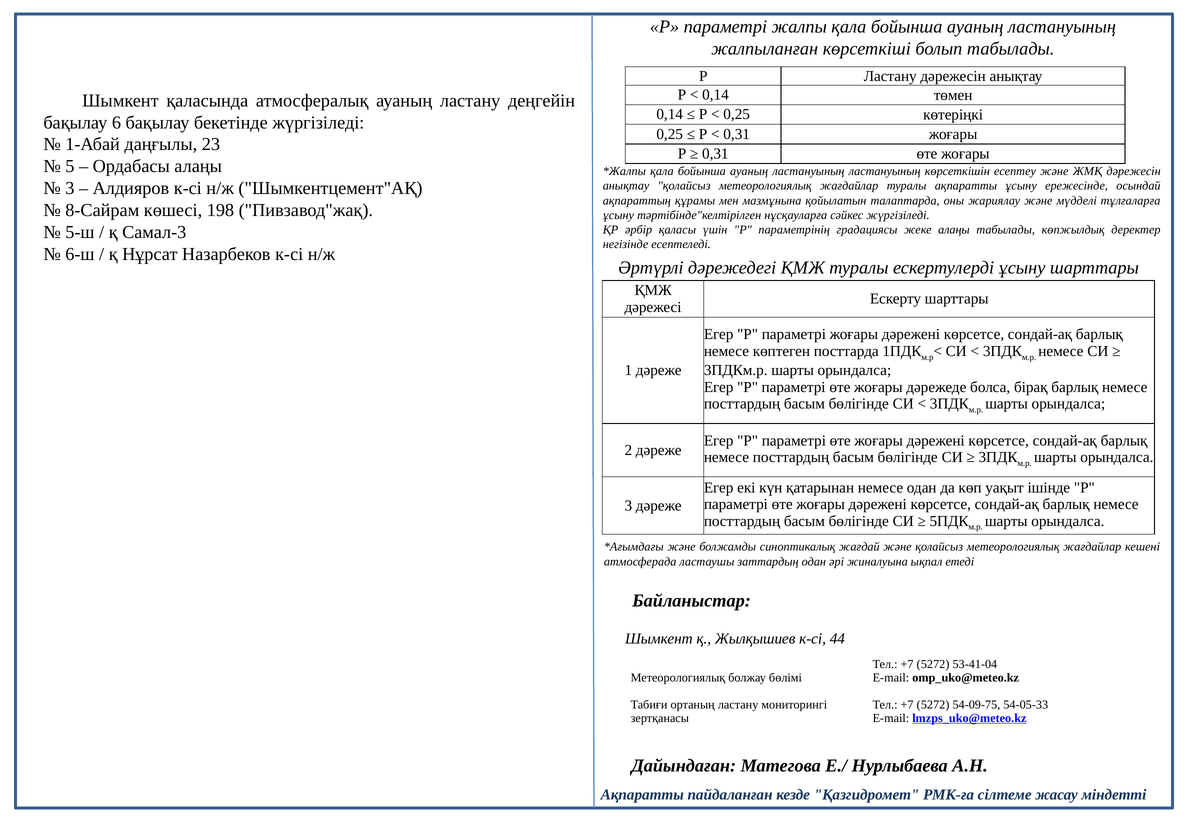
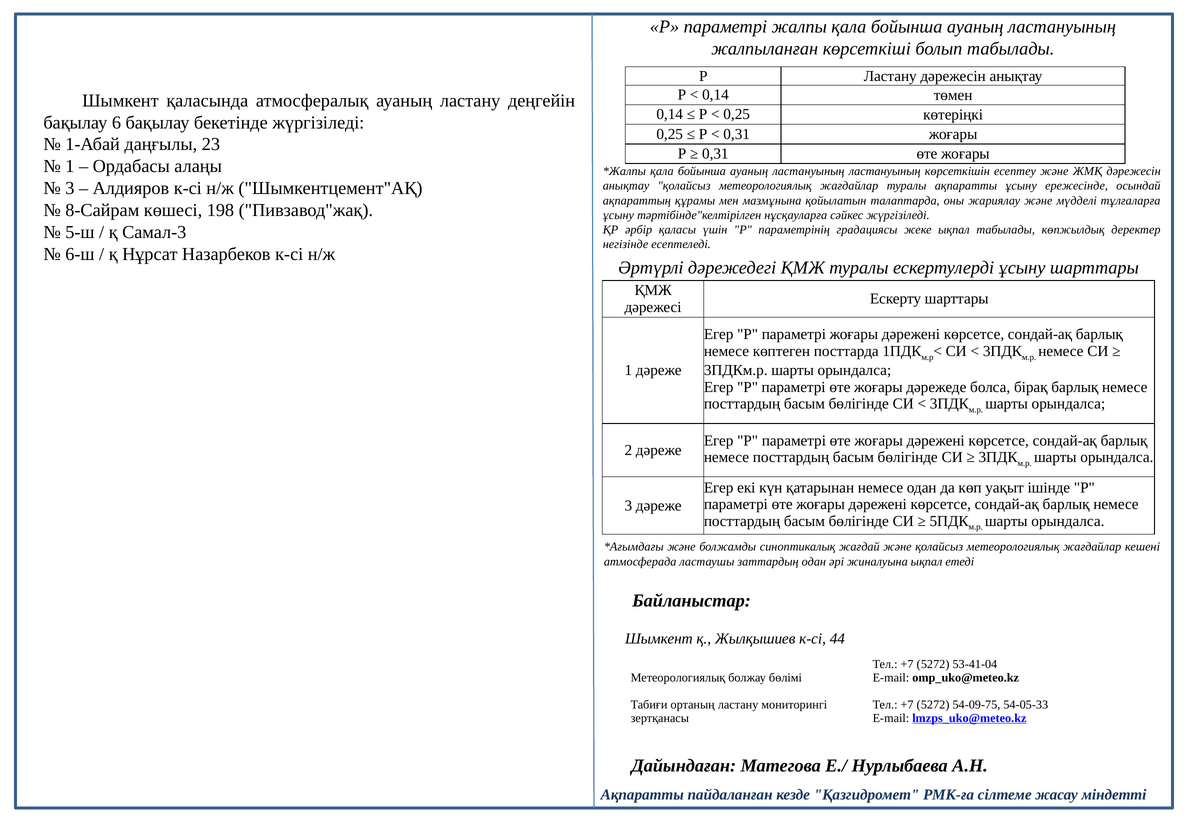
5: 5 -> 1 (70, 166)
жеке алаңы: алаңы -> ықпал (954, 230)
